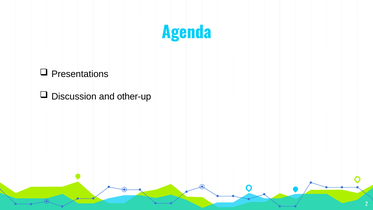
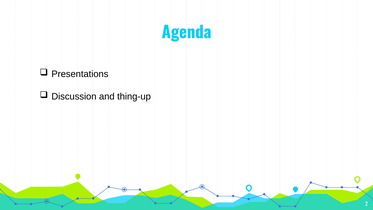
other-up: other-up -> thing-up (134, 96)
